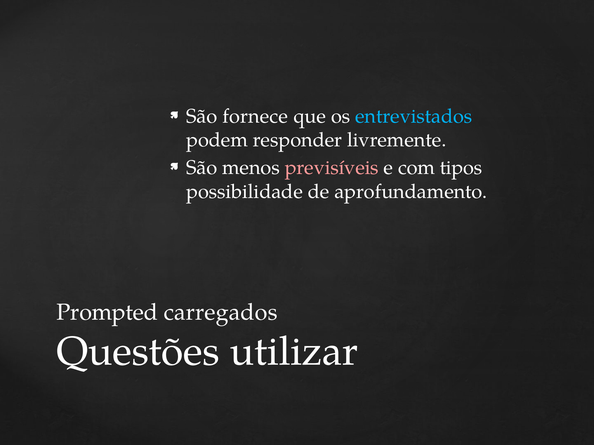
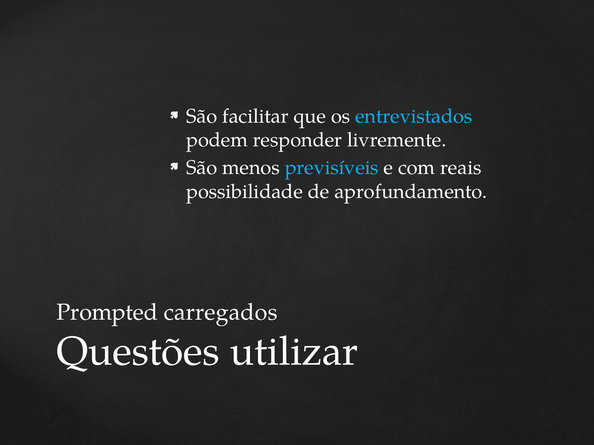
fornece: fornece -> facilitar (255, 116)
previsíveis colour: pink -> light blue (332, 168)
tipos: tipos -> reais (461, 168)
